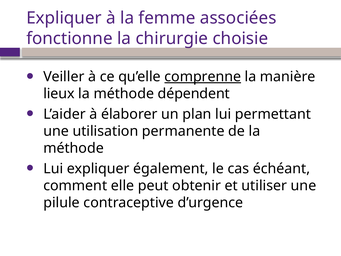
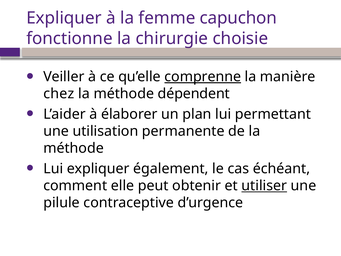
associées: associées -> capuchon (238, 18)
lieux: lieux -> chez (59, 94)
utiliser underline: none -> present (264, 186)
